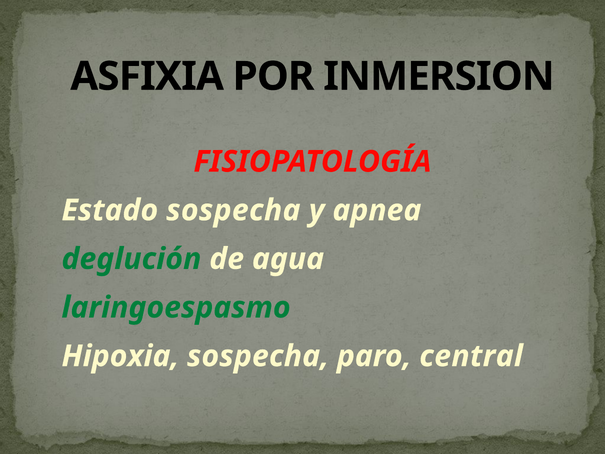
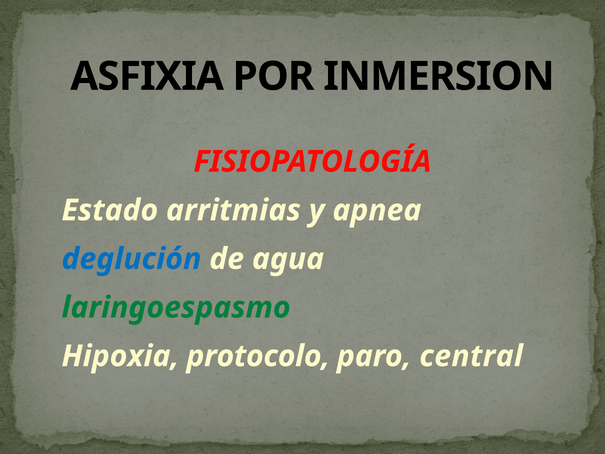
Estado sospecha: sospecha -> arritmias (233, 210)
deglución colour: green -> blue (131, 259)
Hipoxia sospecha: sospecha -> protocolo (258, 356)
